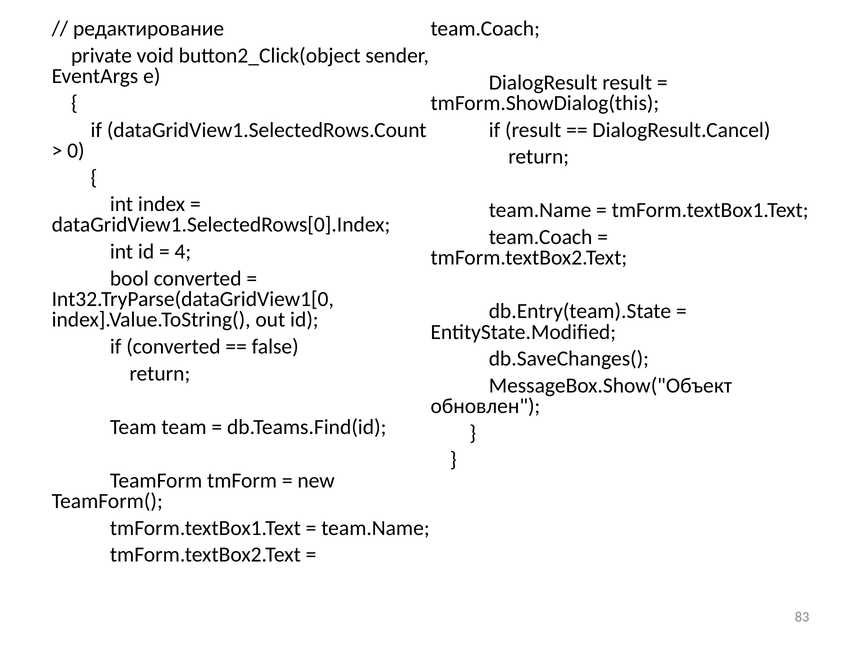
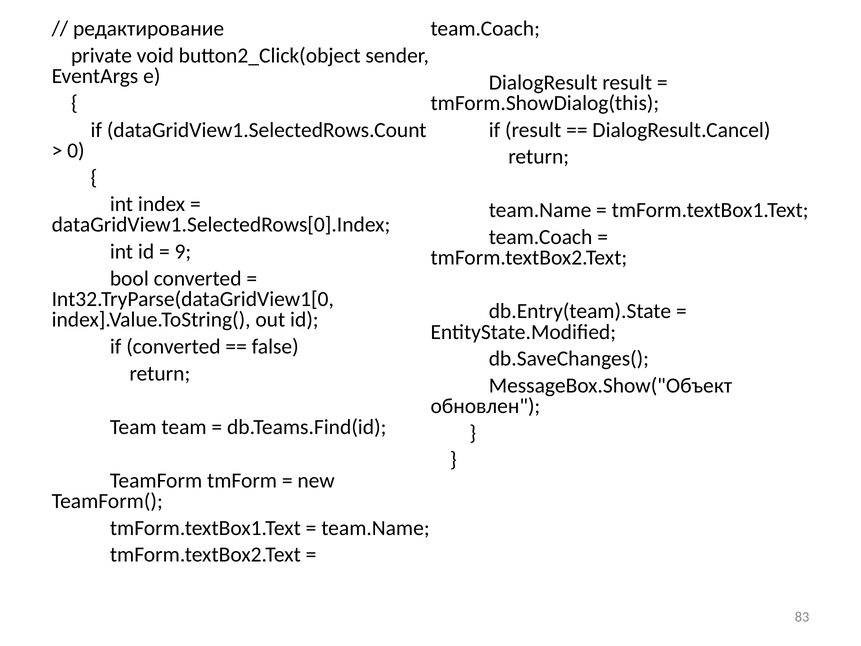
4: 4 -> 9 (183, 252)
